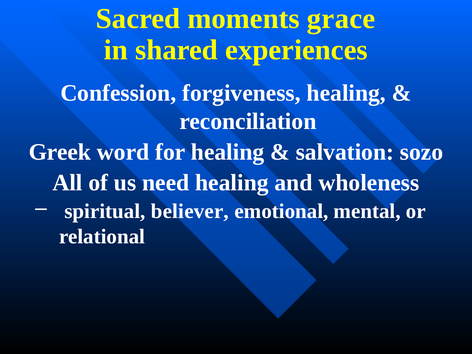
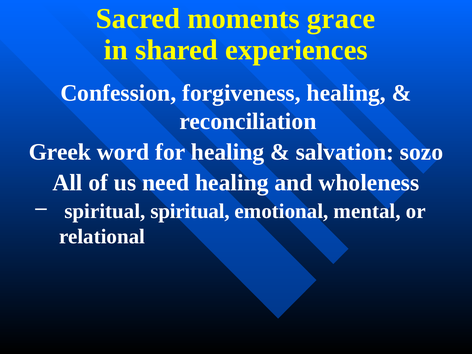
spiritual believer: believer -> spiritual (190, 211)
